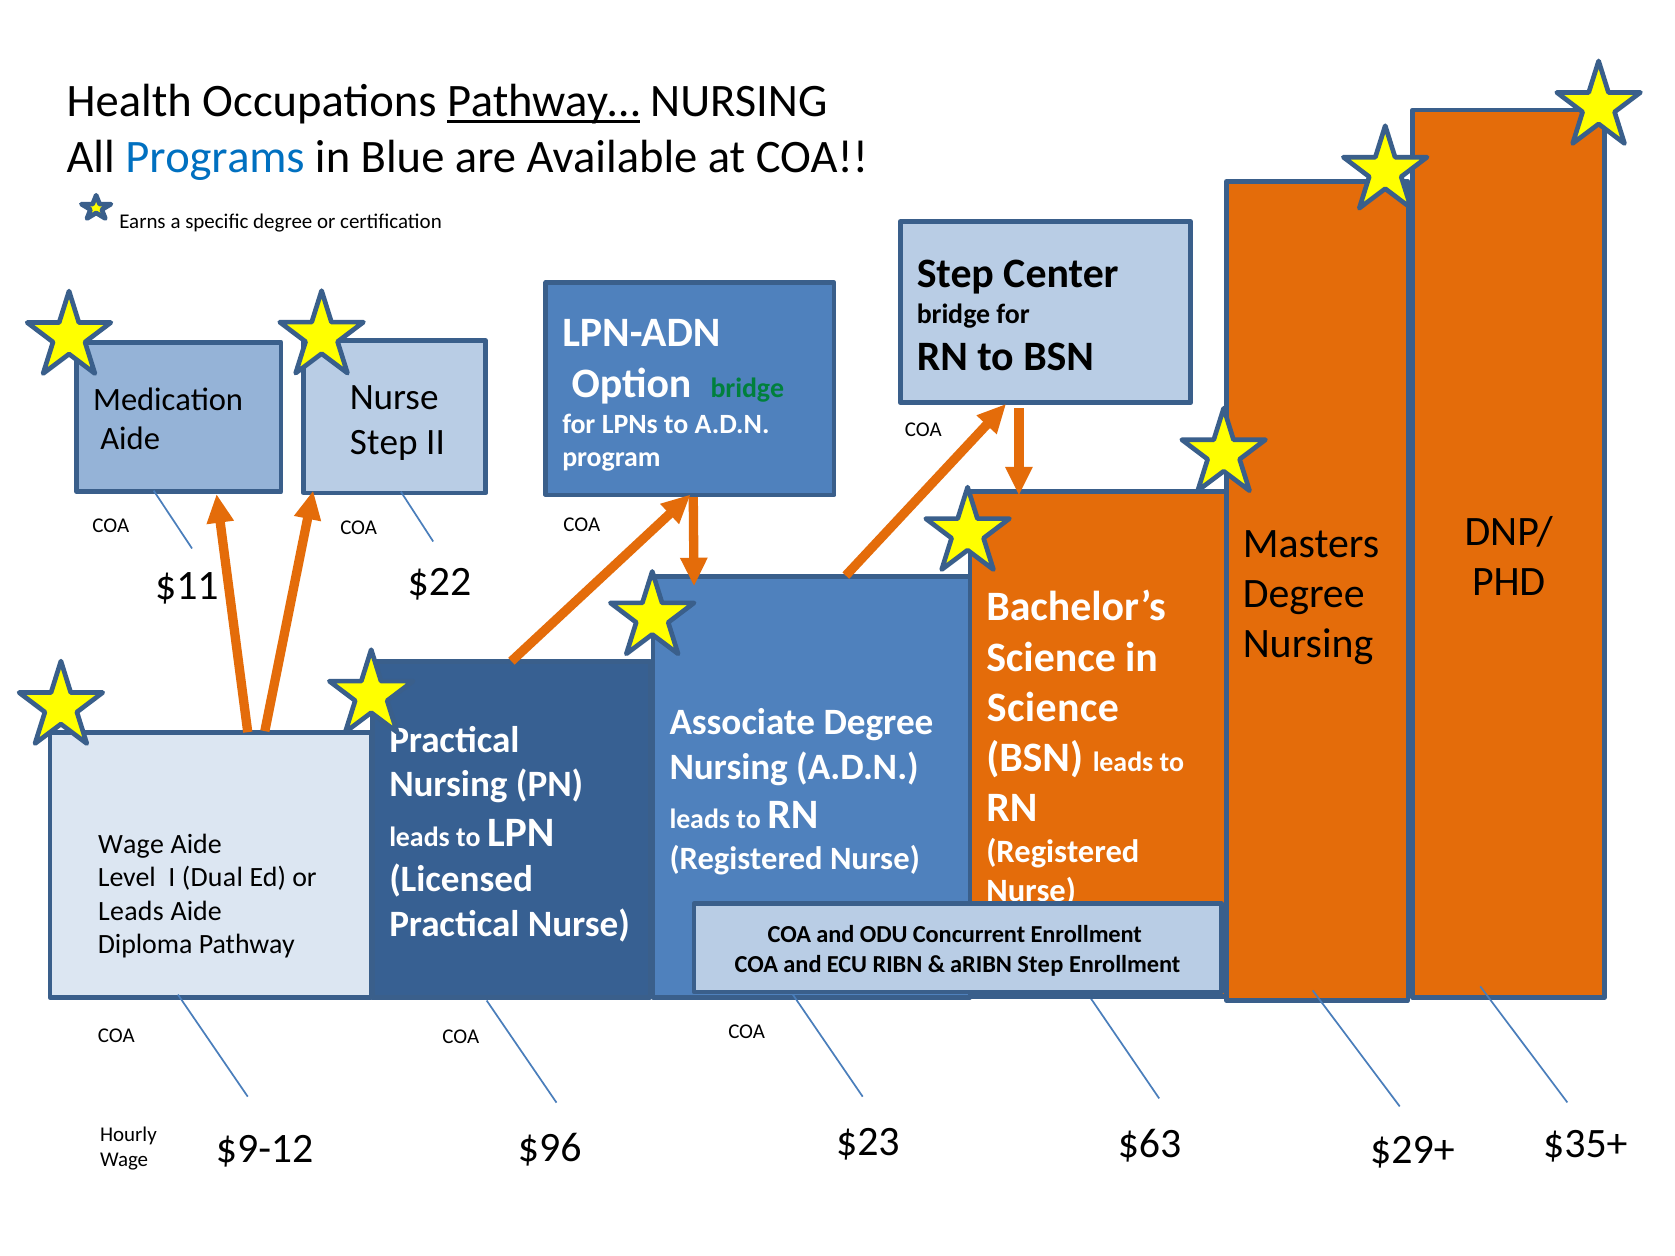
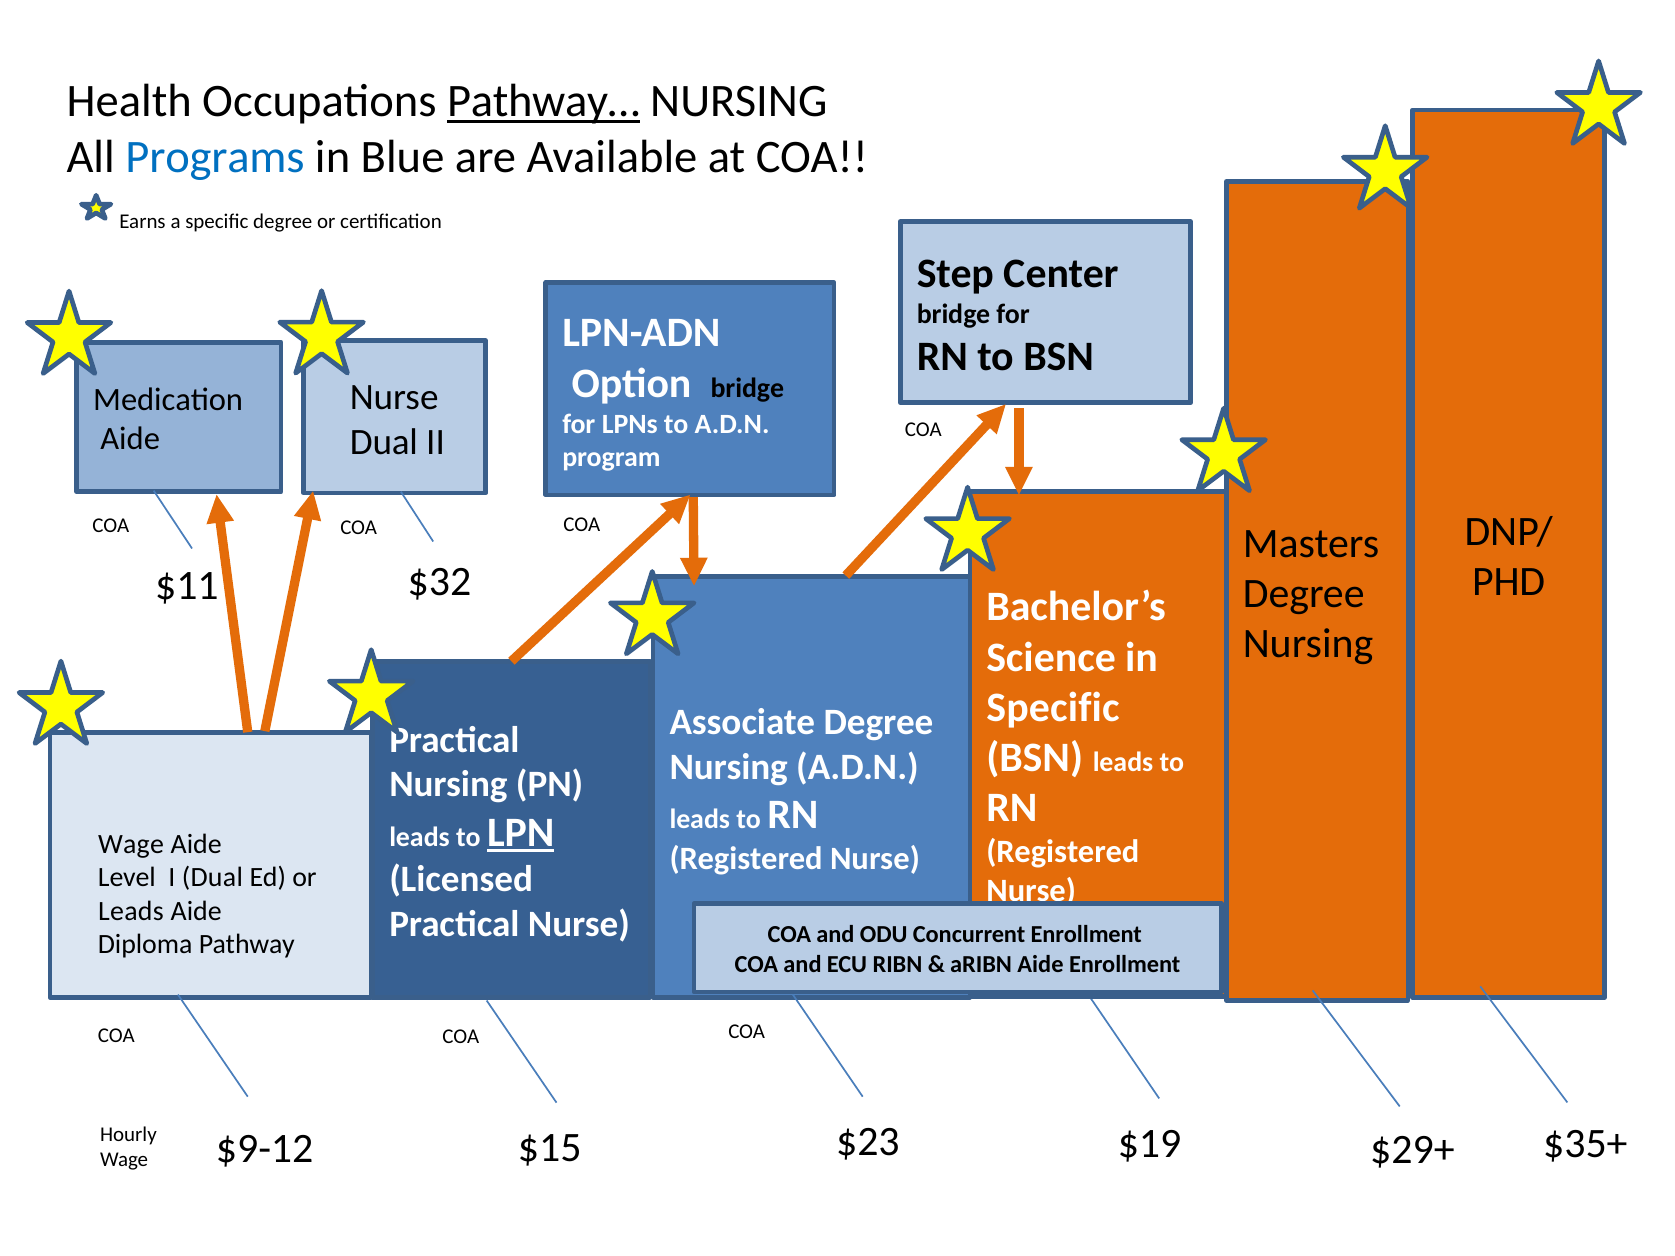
bridge colour: green -> black (747, 388)
Step: Step -> Dual (384, 442)
$22: $22 -> $32 (439, 582)
Science: Science -> Specific (1053, 708)
LPN underline: none -> present (521, 832)
aRIBN Step: Step -> Aide (1040, 964)
$96: $96 -> $15 (550, 1147)
$63: $63 -> $19 (1150, 1144)
